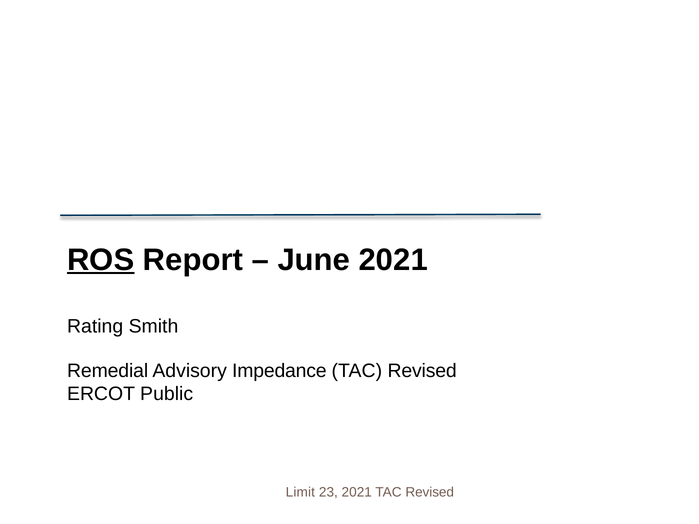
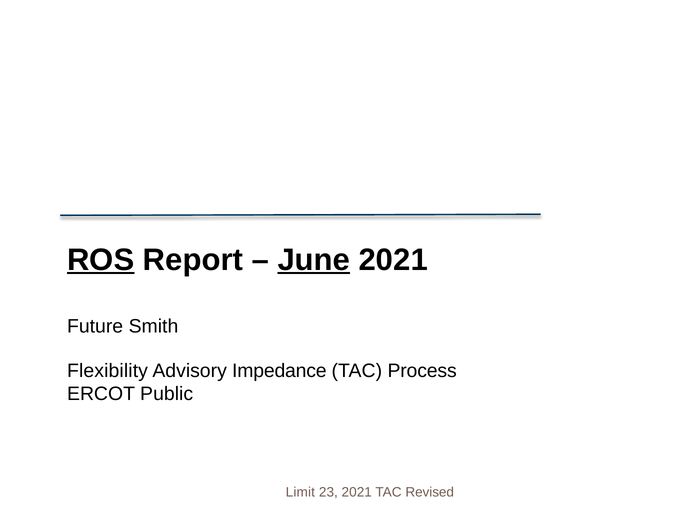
June underline: none -> present (314, 260)
Rating: Rating -> Future (95, 327)
Remedial: Remedial -> Flexibility (108, 371)
Revised: Revised -> Process (422, 371)
